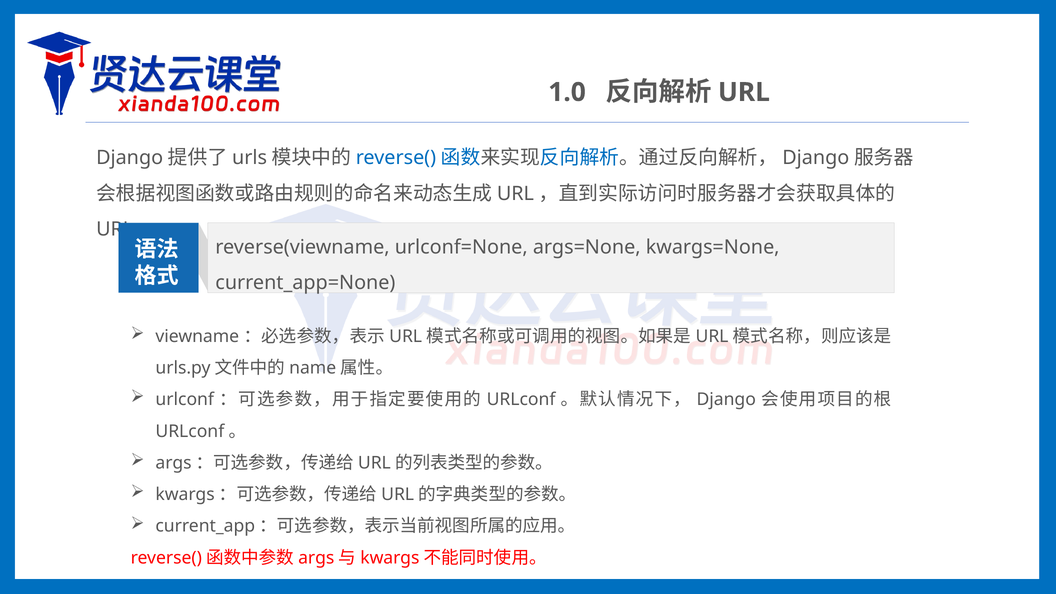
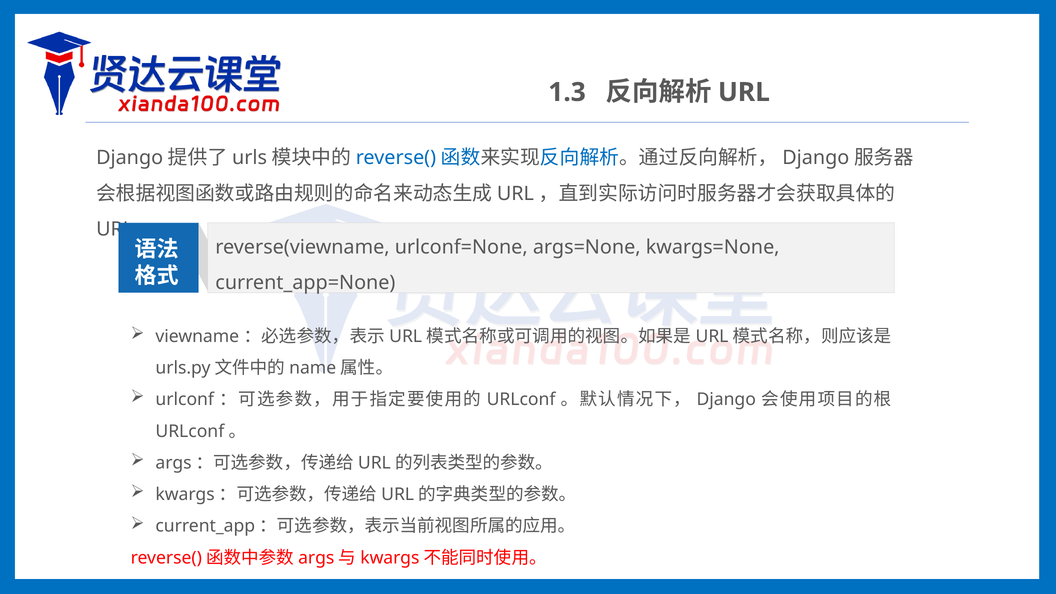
1.0: 1.0 -> 1.3 (567, 92)
